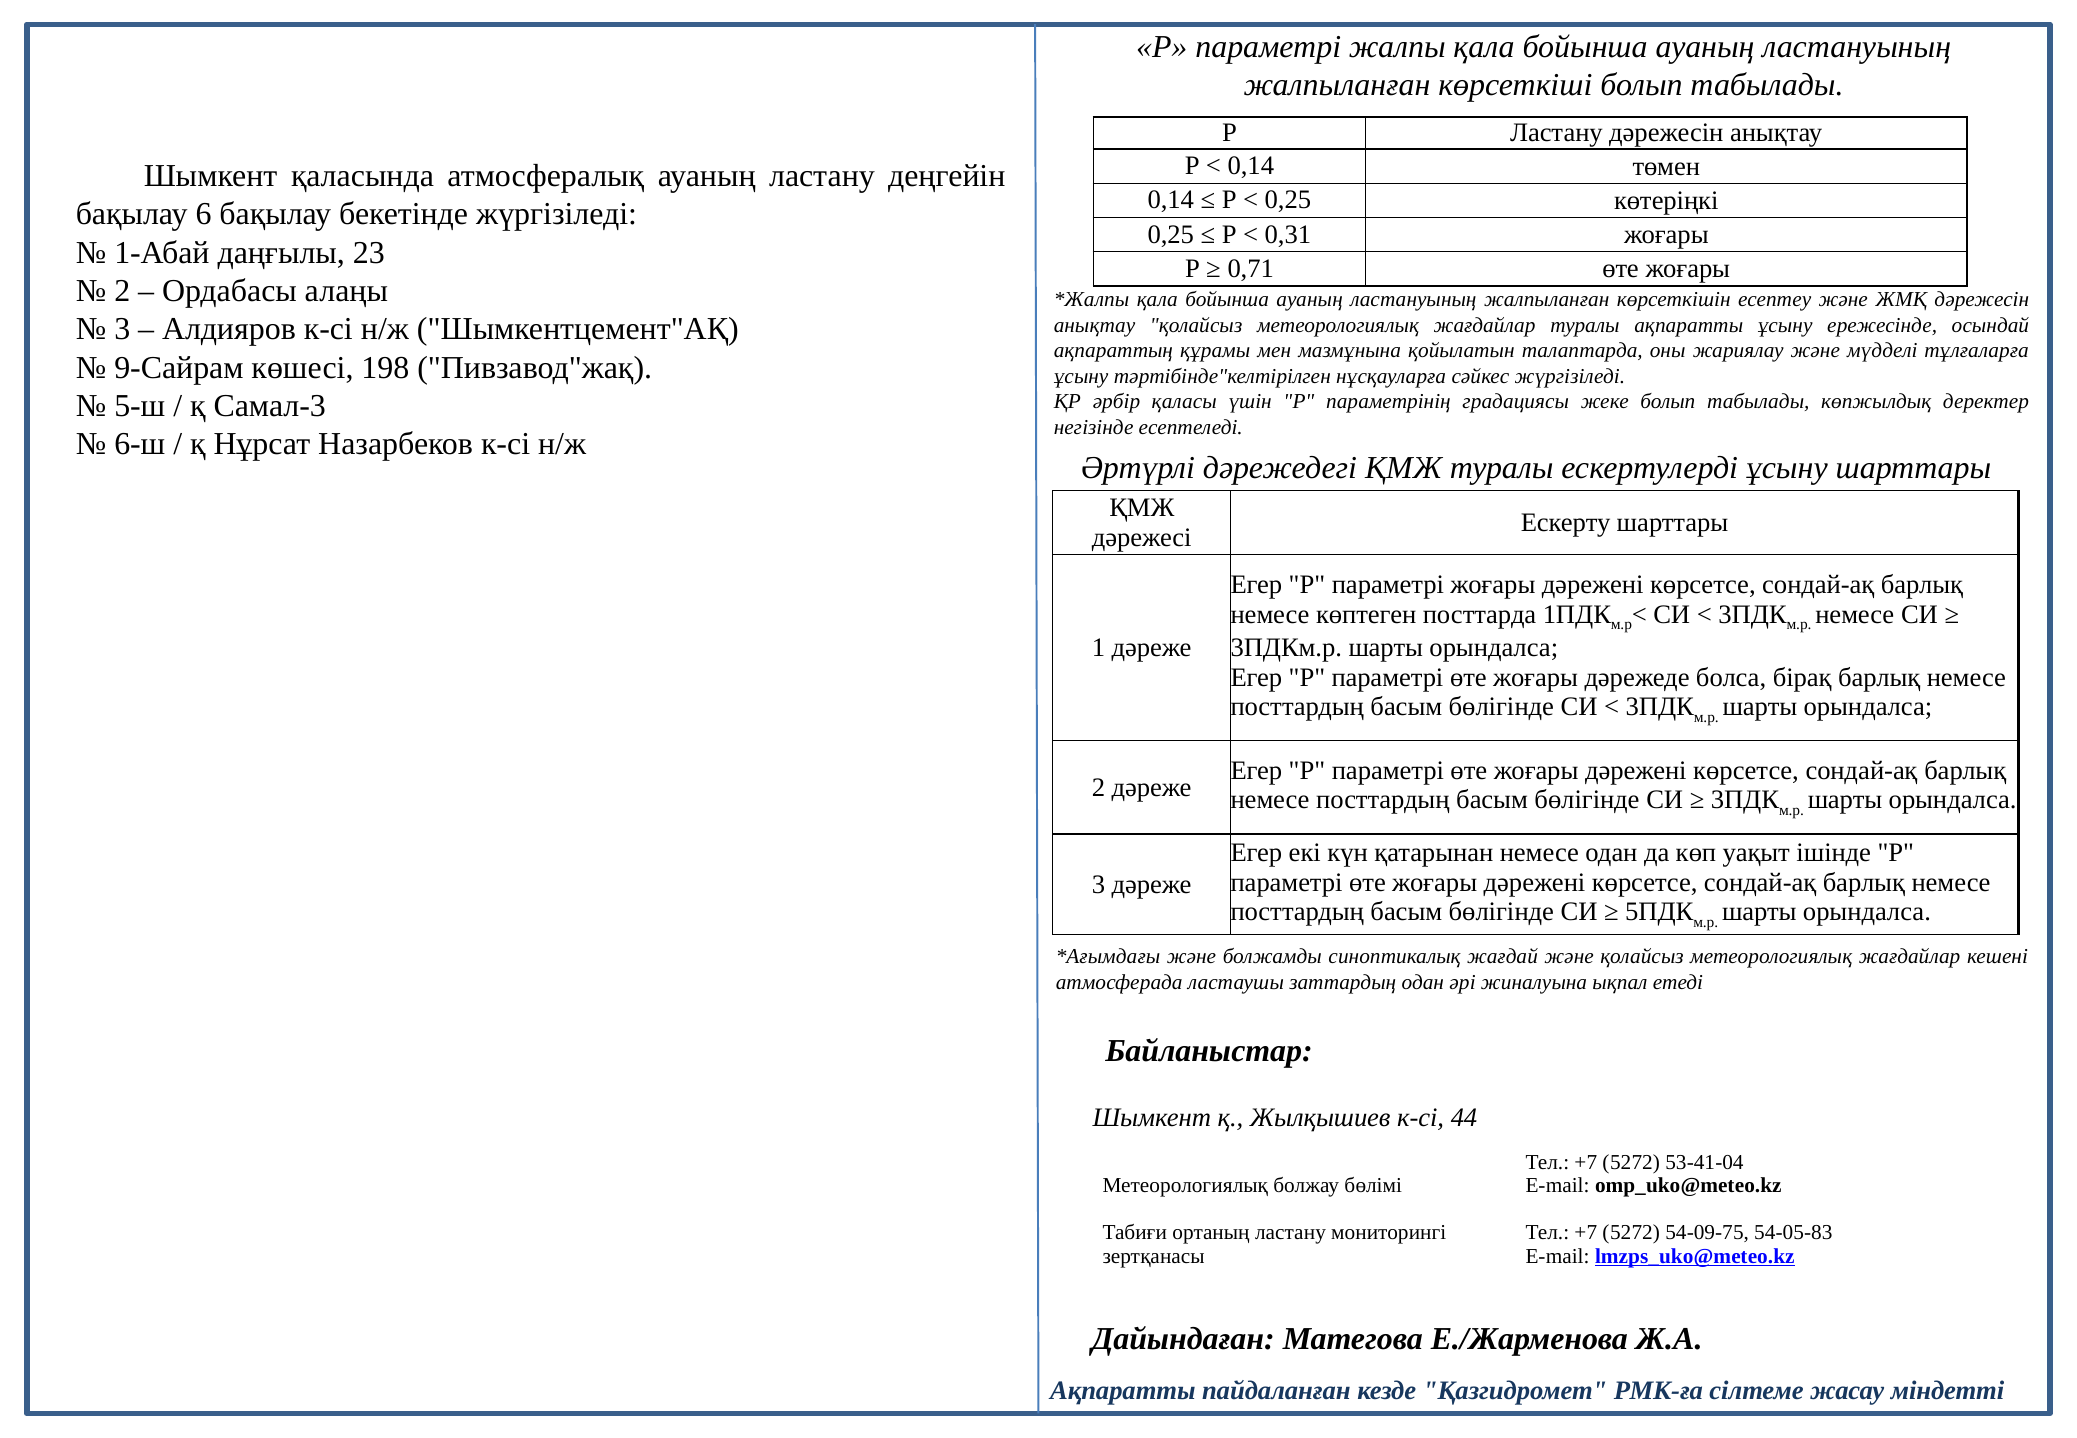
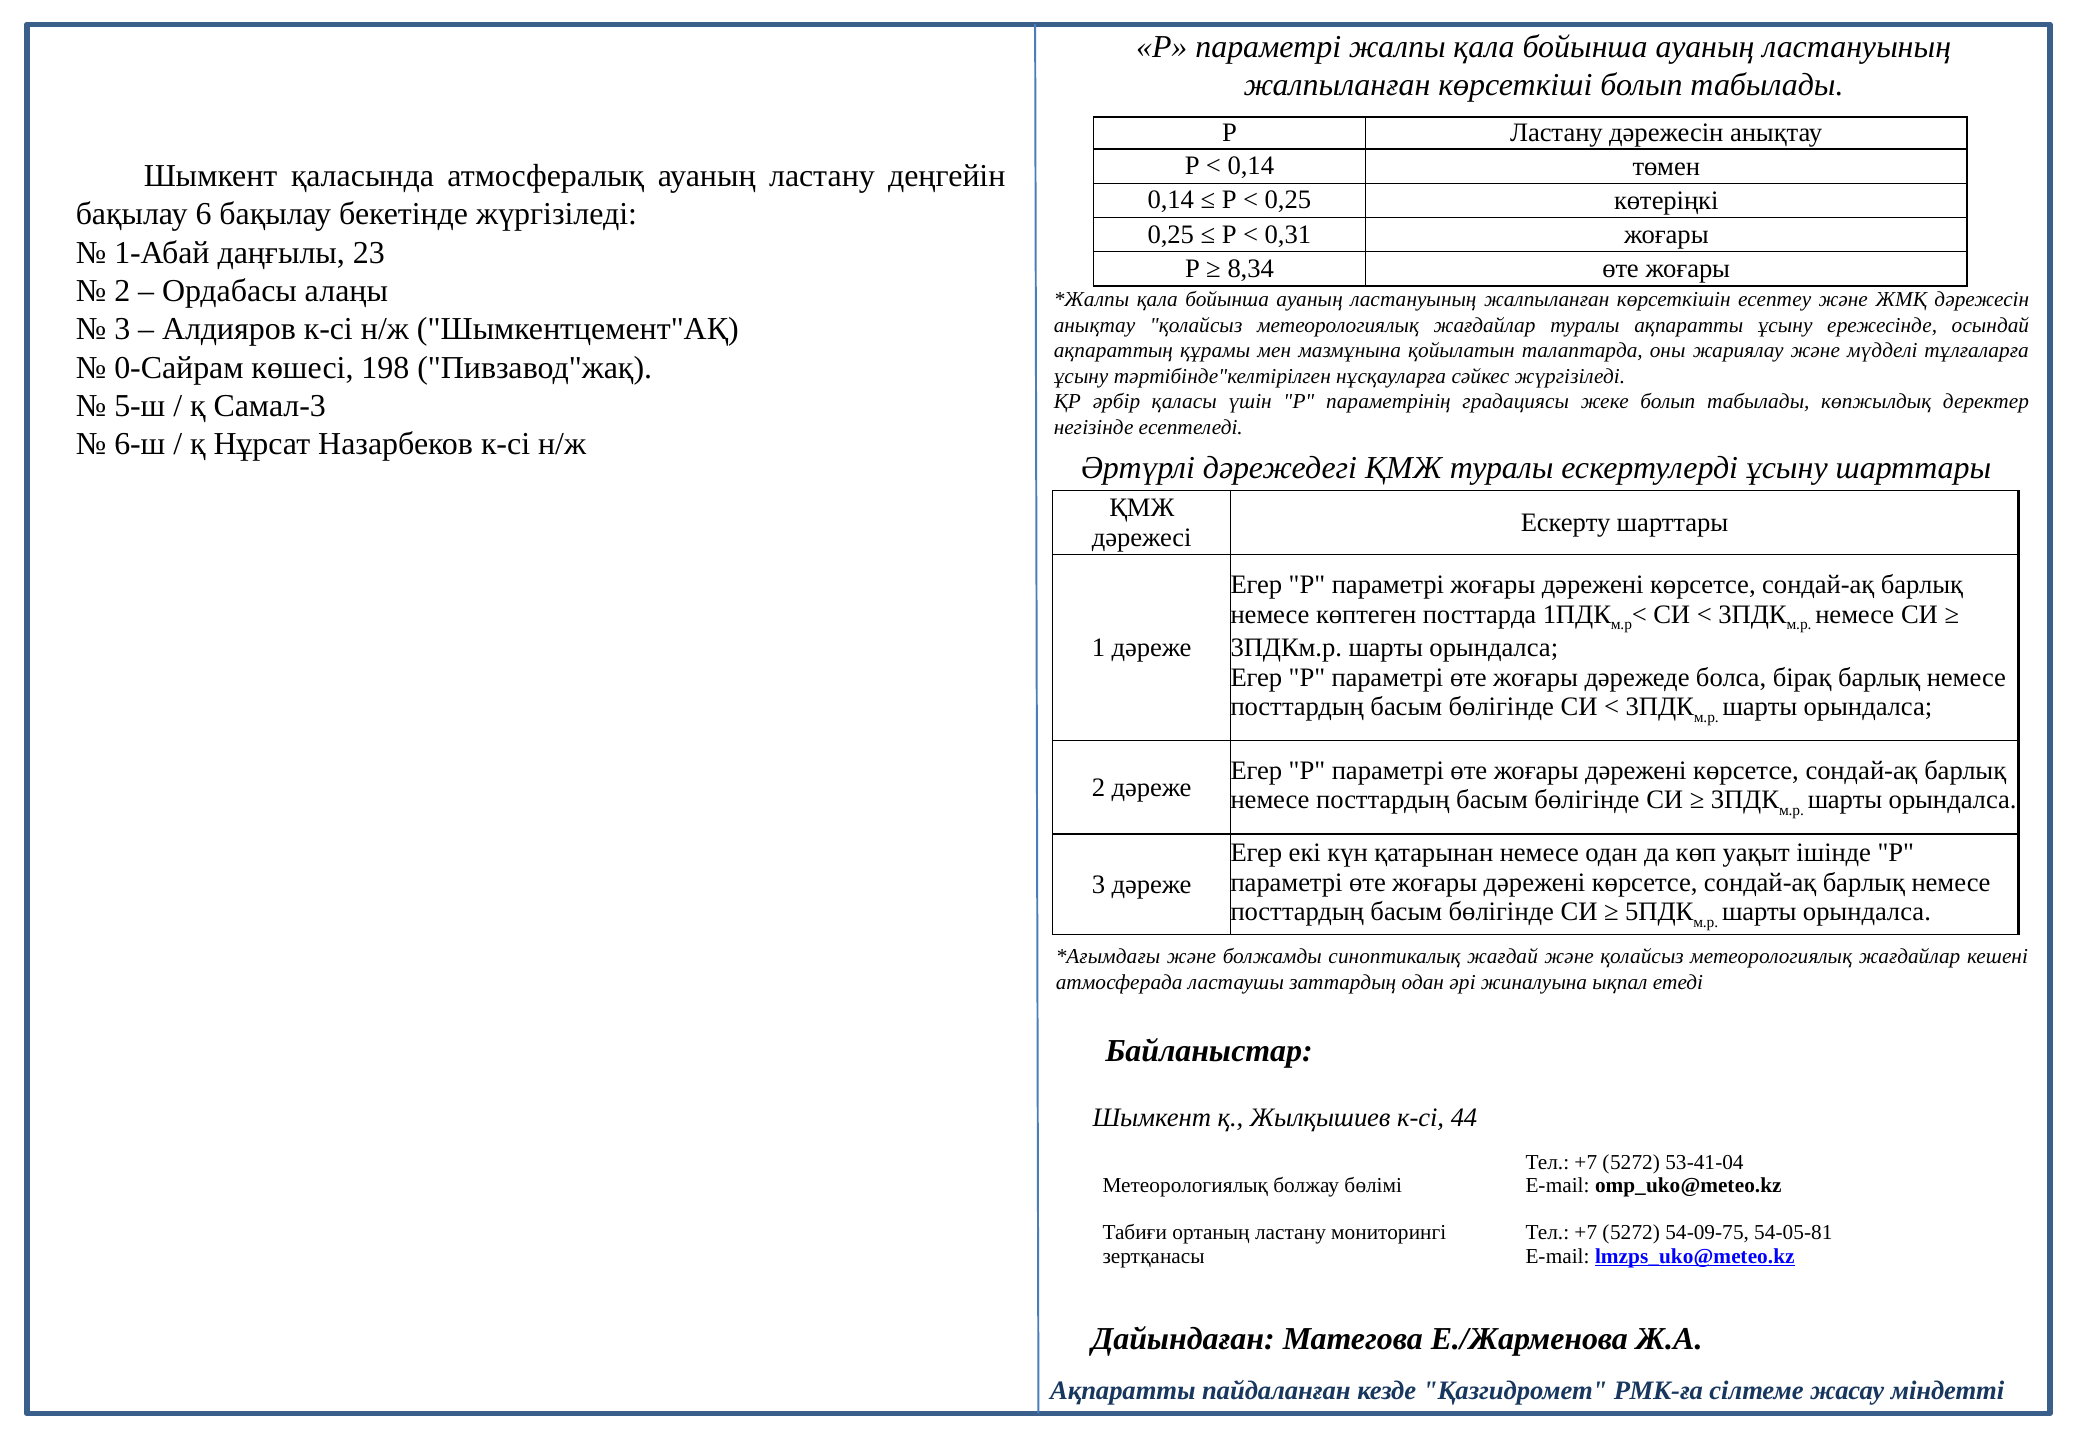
0,71: 0,71 -> 8,34 (1251, 269)
9-Сайрам: 9-Сайрам -> 0-Сайрам (179, 368)
54-05-83: 54-05-83 -> 54-05-81 (1793, 1232)
